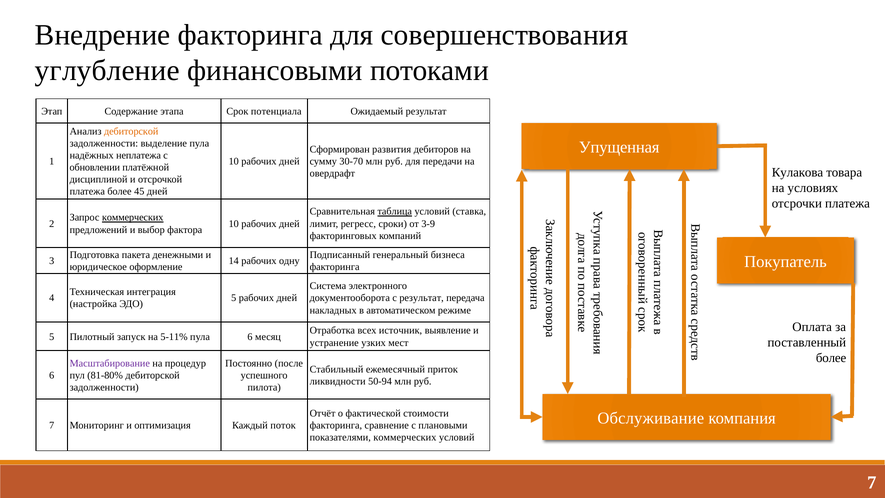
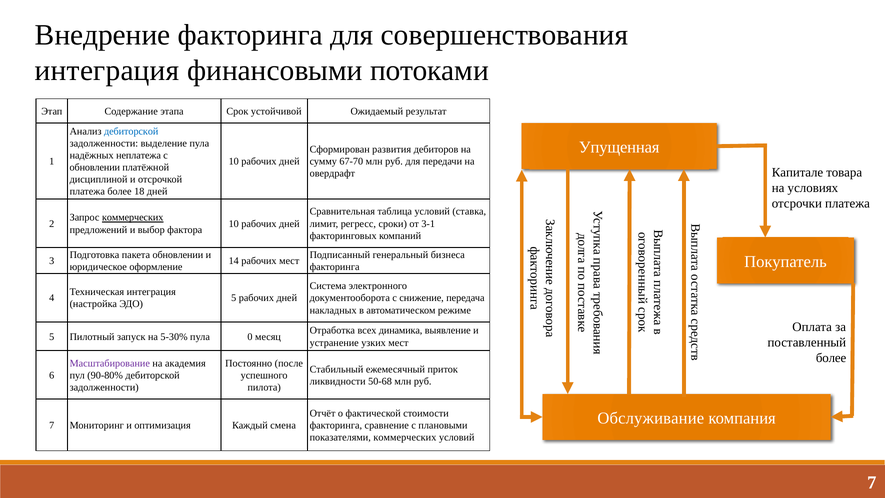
углубление: углубление -> интеграция (107, 70)
потенциала: потенциала -> устойчивой (276, 111)
дебиторской colour: orange -> blue (131, 131)
30-70: 30-70 -> 67-70 (351, 161)
Кулакова: Кулакова -> Капитале (797, 173)
45: 45 -> 18 (139, 192)
таблица underline: present -> none (395, 212)
3-9: 3-9 -> 3-1 (428, 224)
пакета денежными: денежными -> обновлении (178, 255)
рабочих одну: одну -> мест (289, 261)
с результат: результат -> снижение (422, 298)
источник: источник -> динамика (401, 331)
5-11%: 5-11% -> 5-30% (174, 337)
пула 6: 6 -> 0 (250, 337)
процедур: процедур -> академия (185, 363)
81-80%: 81-80% -> 90-80% (105, 375)
50-94: 50-94 -> 50-68 (380, 381)
поток: поток -> смена (283, 425)
